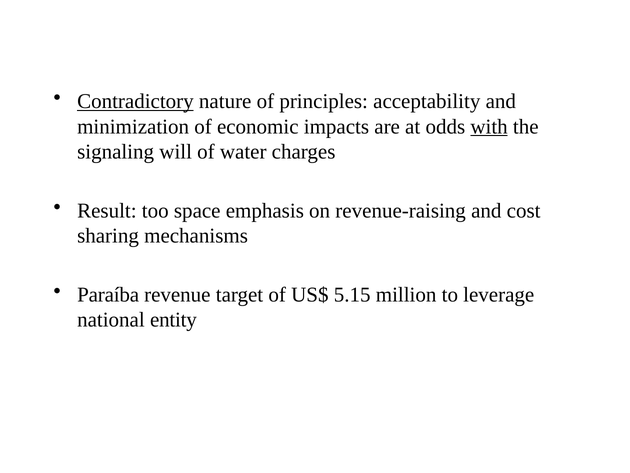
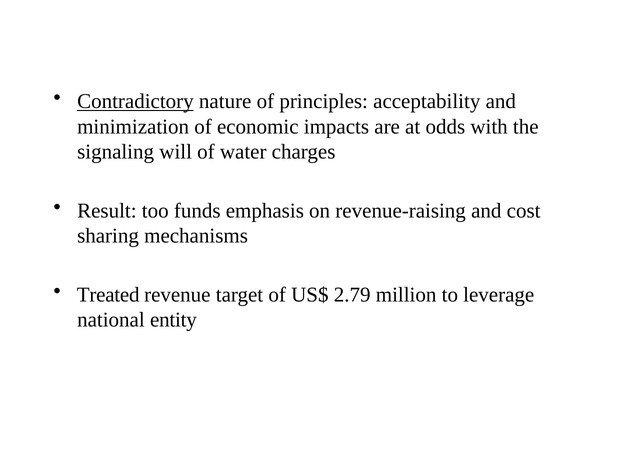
with underline: present -> none (489, 126)
space: space -> funds (197, 210)
Paraíba: Paraíba -> Treated (108, 294)
5.15: 5.15 -> 2.79 (352, 294)
